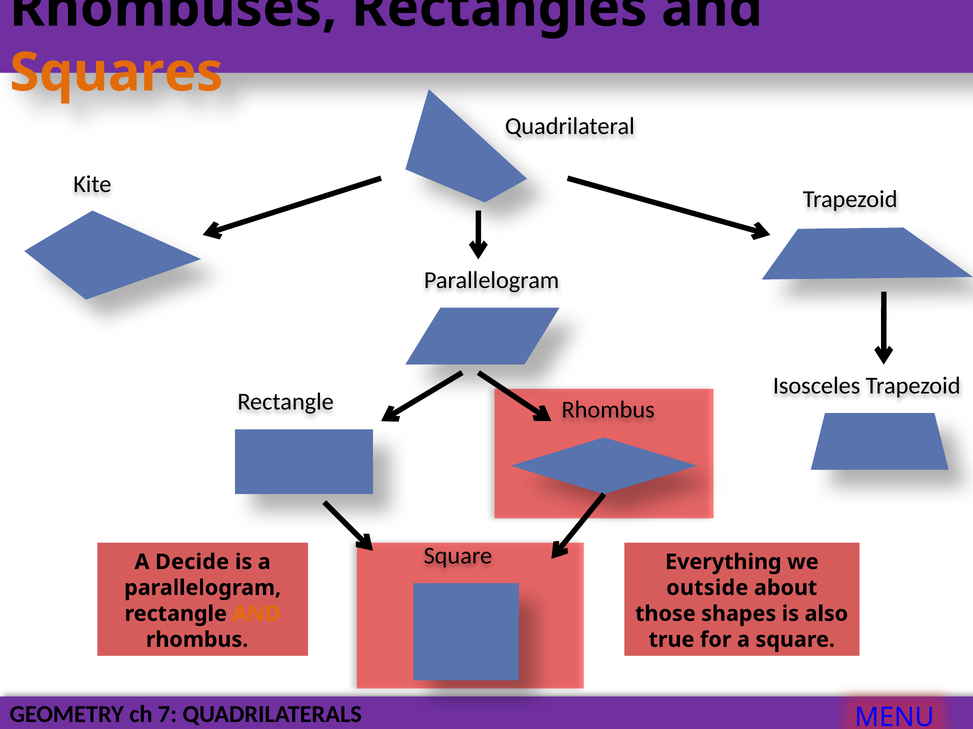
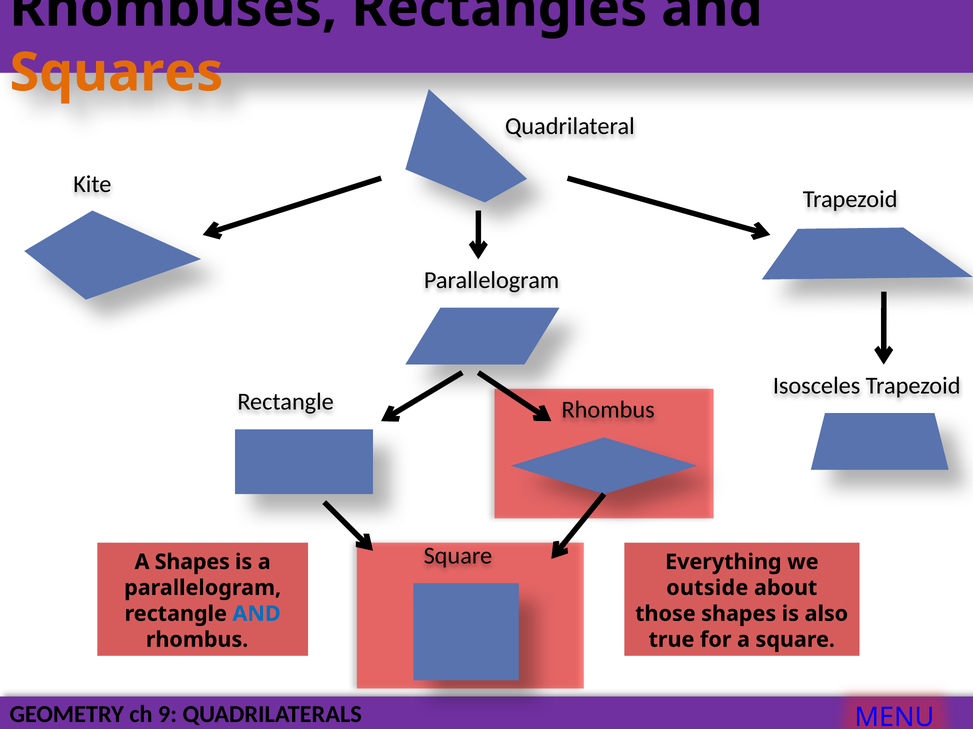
A Decide: Decide -> Shapes (192, 562)
AND colour: orange -> blue (257, 614)
7: 7 -> 9 (167, 715)
